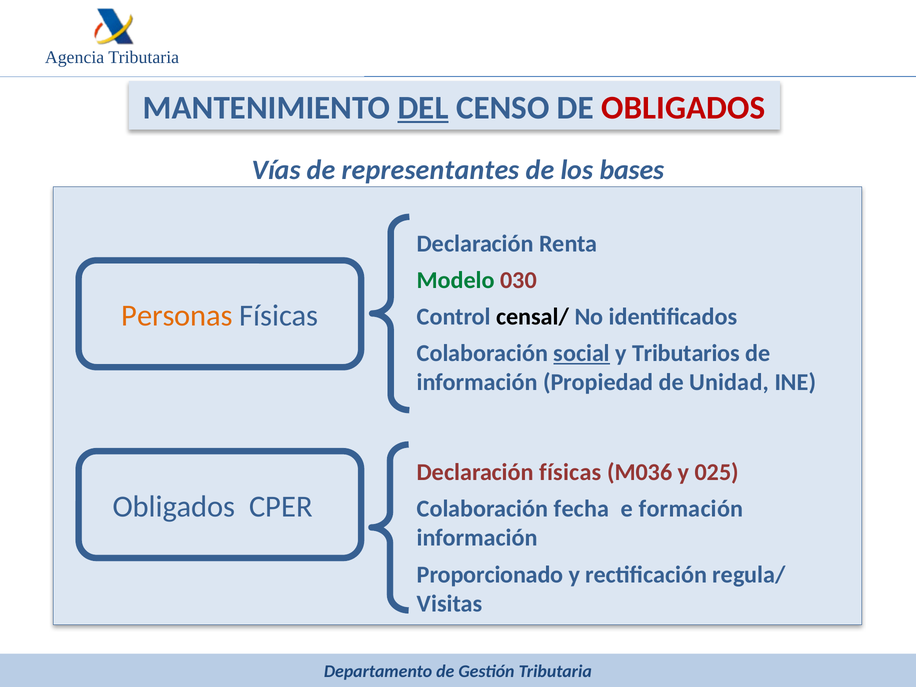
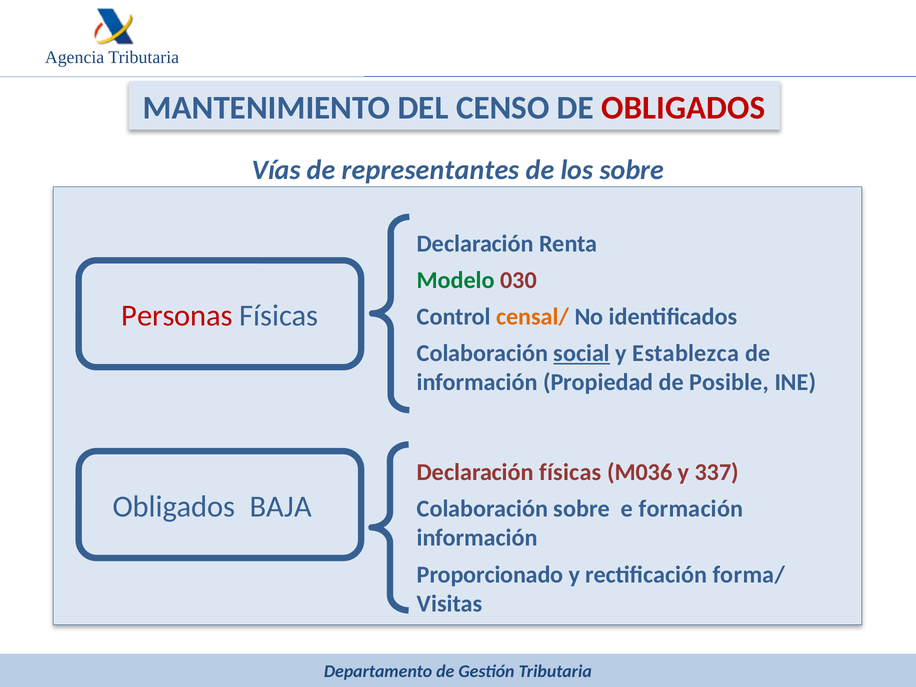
DEL underline: present -> none (423, 108)
los bases: bases -> sobre (632, 170)
Personas colour: orange -> red (177, 316)
censal/ colour: black -> orange (533, 317)
Tributarios: Tributarios -> Establezca (686, 354)
Unidad: Unidad -> Posible (729, 383)
025: 025 -> 337 (717, 472)
CPER: CPER -> BAJA (281, 507)
Colaboración fecha: fecha -> sobre (582, 509)
regula/: regula/ -> forma/ (749, 575)
